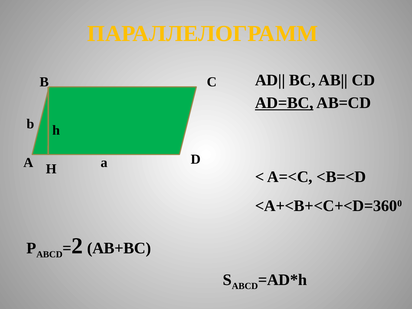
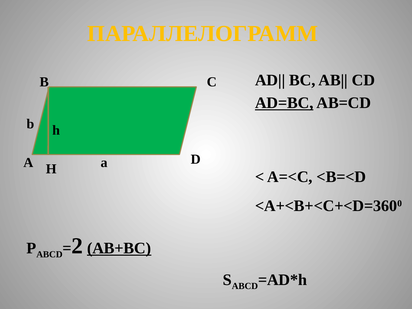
AB+BC underline: none -> present (119, 248)
